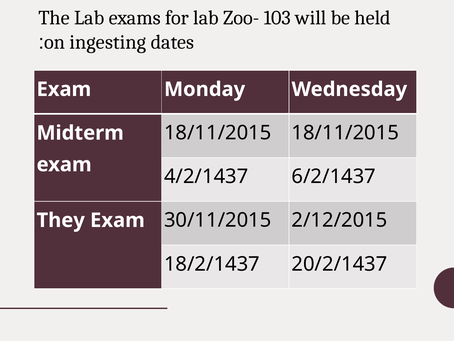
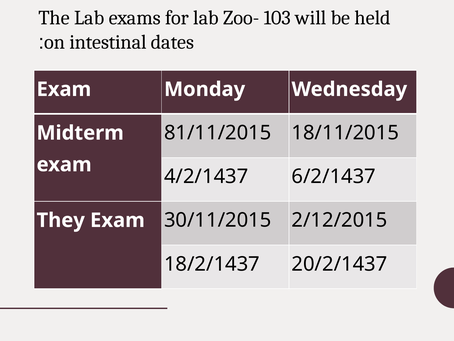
ingesting: ingesting -> intestinal (108, 42)
18/11/2015: 18/11/2015 -> 81/11/2015 (218, 133)
